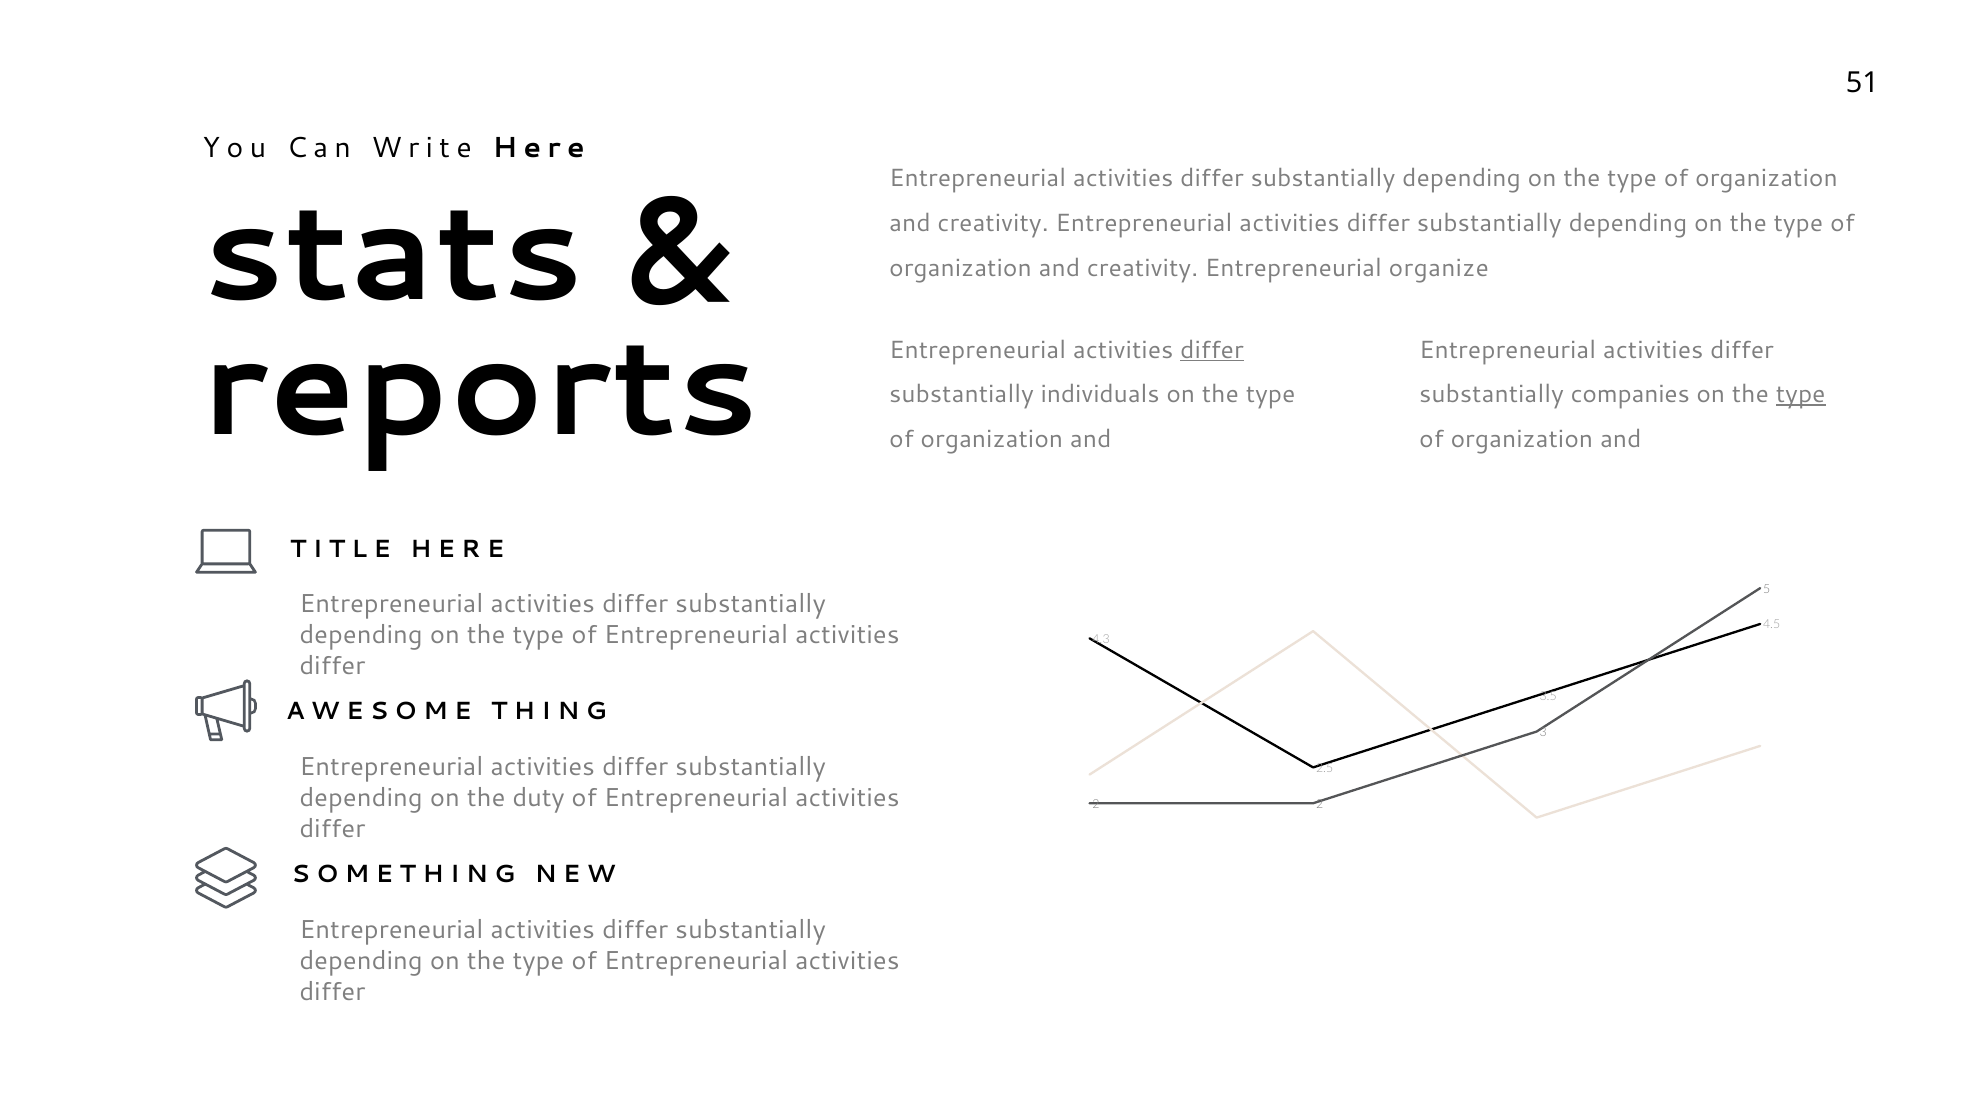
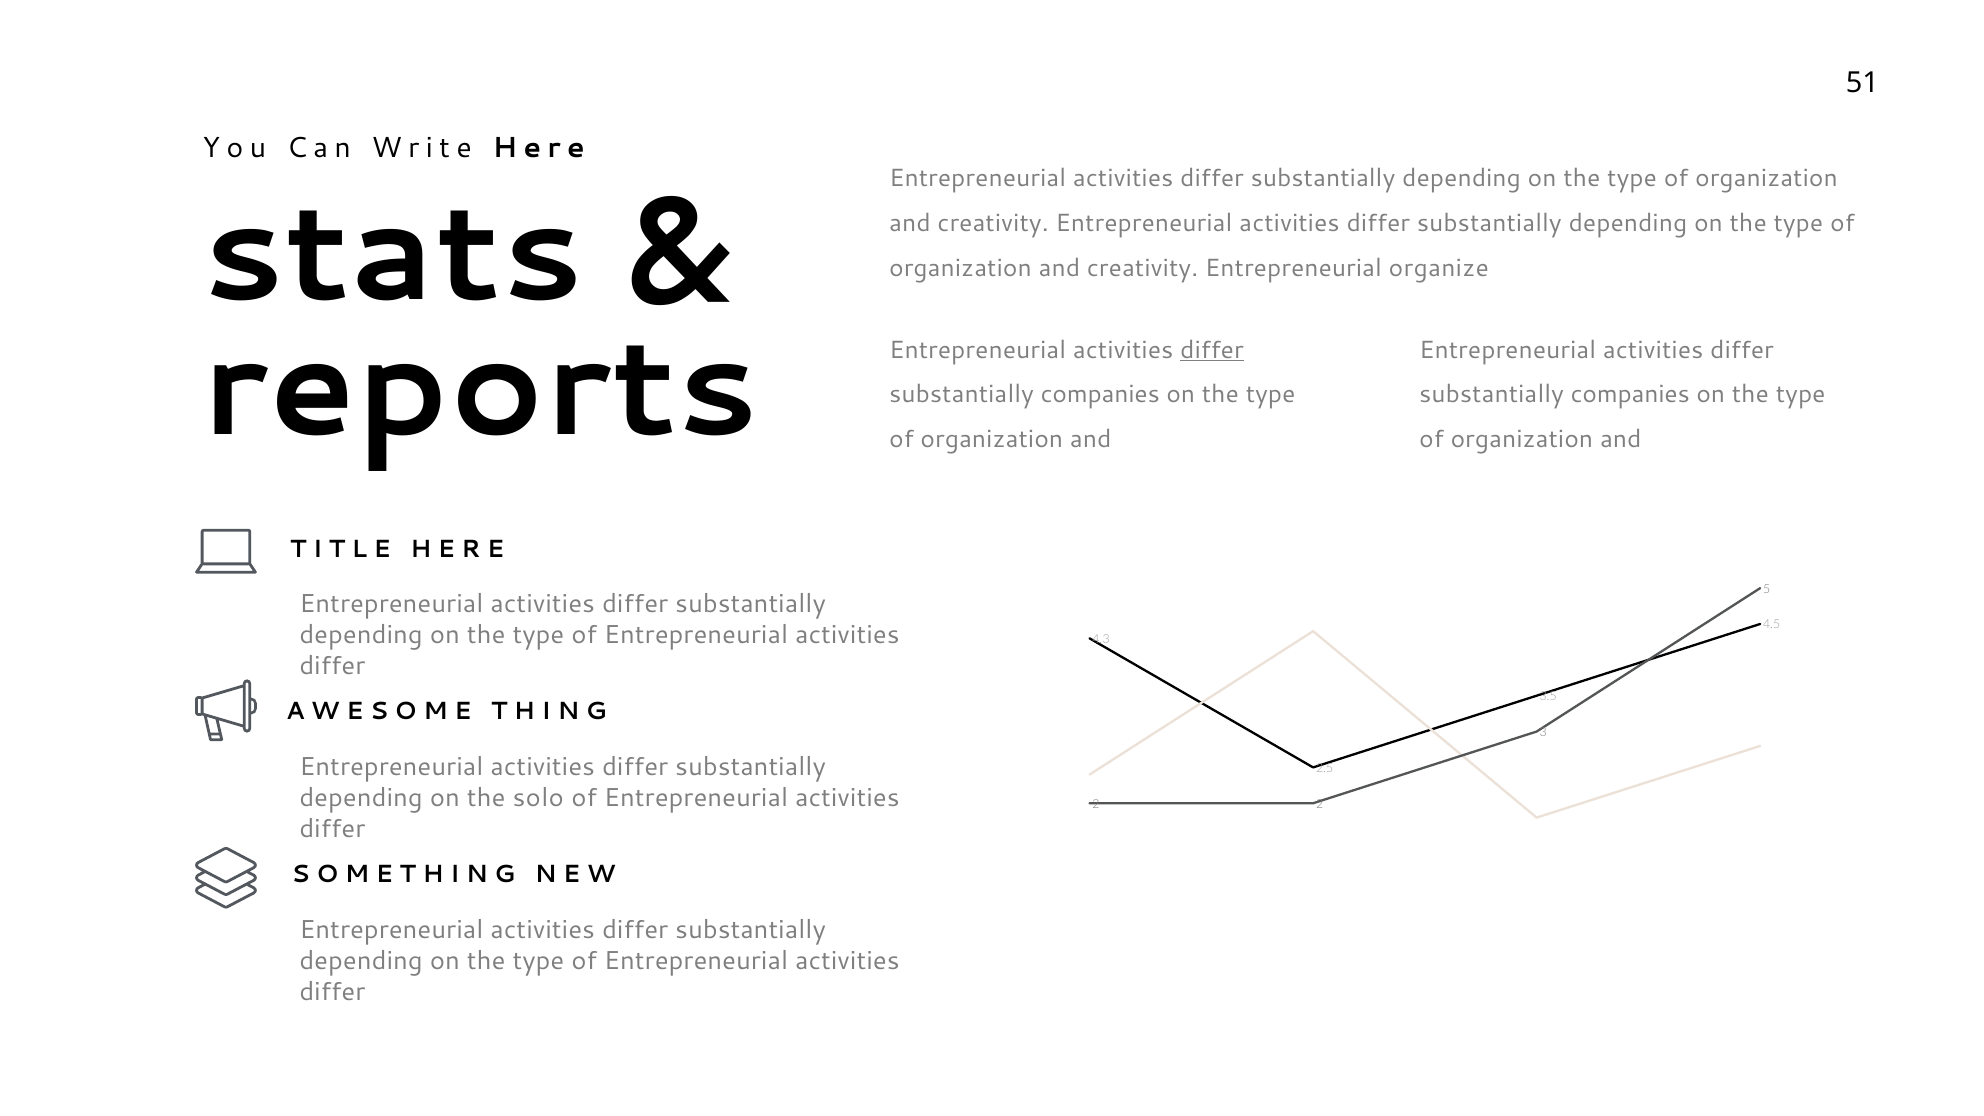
individuals: individuals -> companies (1100, 395)
type underline: present -> none (1801, 395)
duty: duty -> solo (538, 798)
